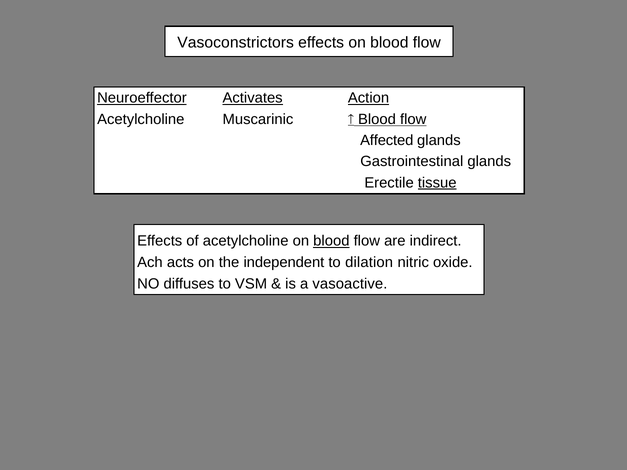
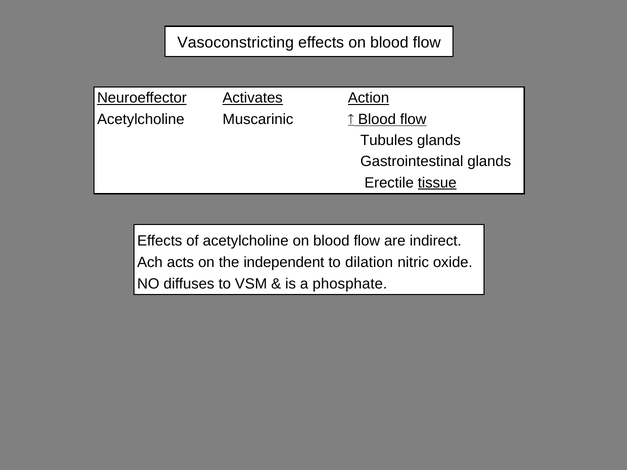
Vasoconstrictors: Vasoconstrictors -> Vasoconstricting (236, 42)
Affected: Affected -> Tubules (387, 140)
blood underline: present -> none (331, 241)
vasoactive: vasoactive -> phosphate (350, 284)
